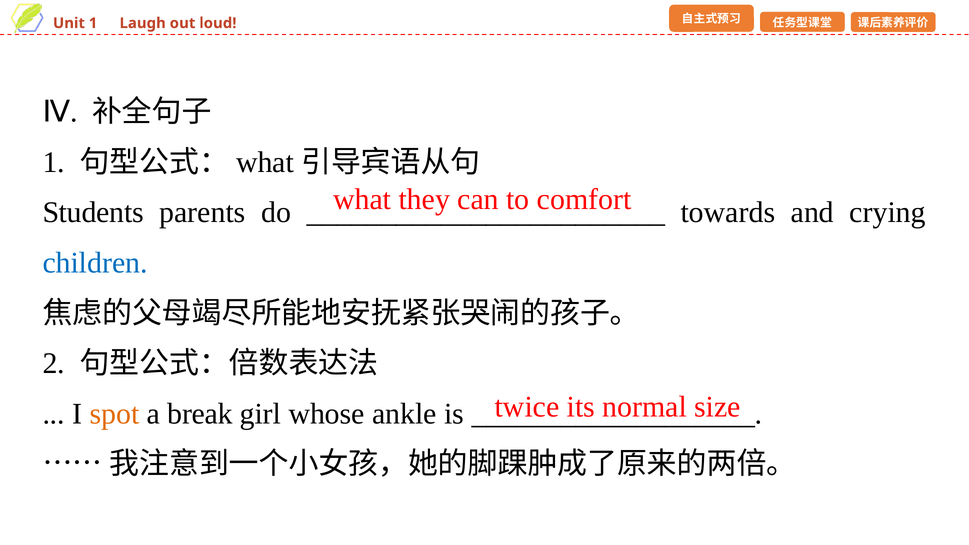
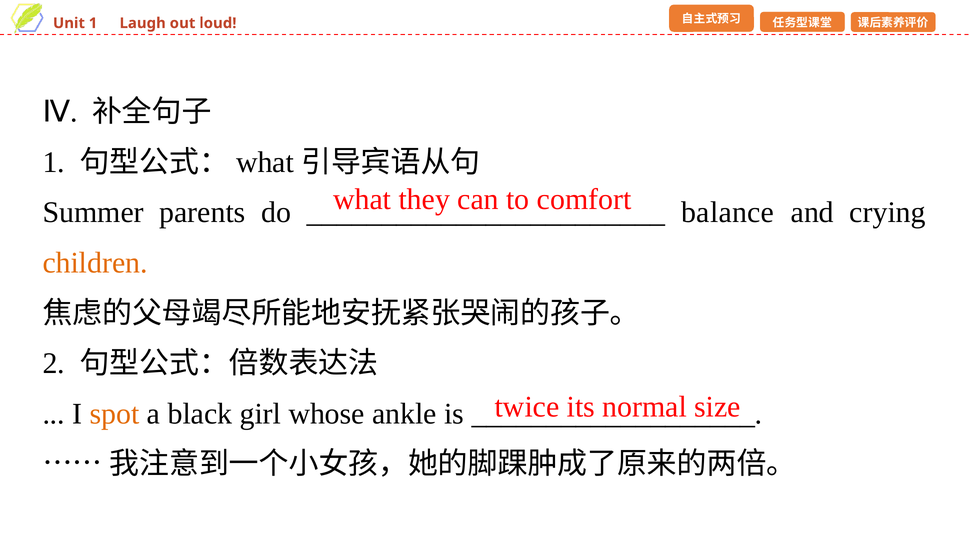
Students: Students -> Summer (93, 213)
towards: towards -> balance (728, 213)
children colour: blue -> orange (95, 263)
break: break -> black (200, 414)
